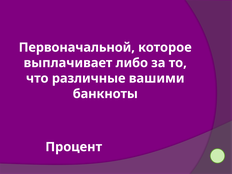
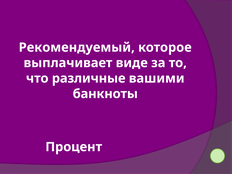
Первоначальной: Первоначальной -> Рекомендуемый (77, 47)
либо: либо -> виде (132, 63)
